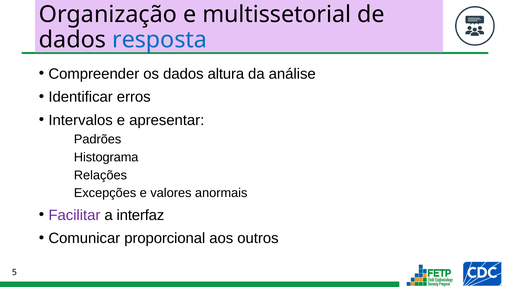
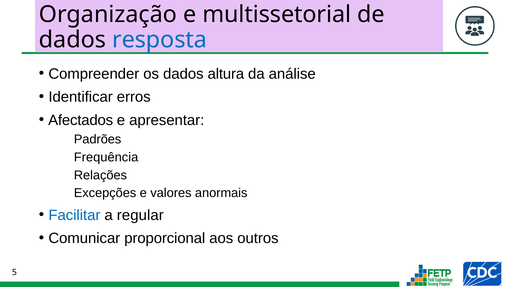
Intervalos: Intervalos -> Afectados (81, 120)
Histograma: Histograma -> Frequência (106, 157)
Facilitar colour: purple -> blue (74, 215)
interfaz: interfaz -> regular (140, 215)
